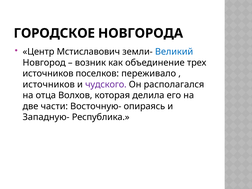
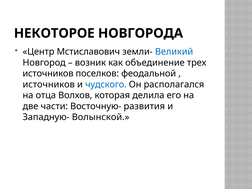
ГОРОДСКОЕ: ГОРОДСКОЕ -> НЕКОТОРОЕ (54, 33)
переживало: переживало -> феодальной (149, 74)
чудского colour: purple -> blue (106, 84)
опираясь: опираясь -> развития (144, 106)
Республика: Республика -> Волынской (101, 117)
